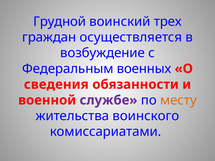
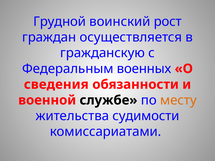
трех: трех -> рост (168, 22)
возбуждение: возбуждение -> гражданскую (103, 53)
службе colour: purple -> black (108, 100)
воинского: воинского -> судимости (146, 116)
